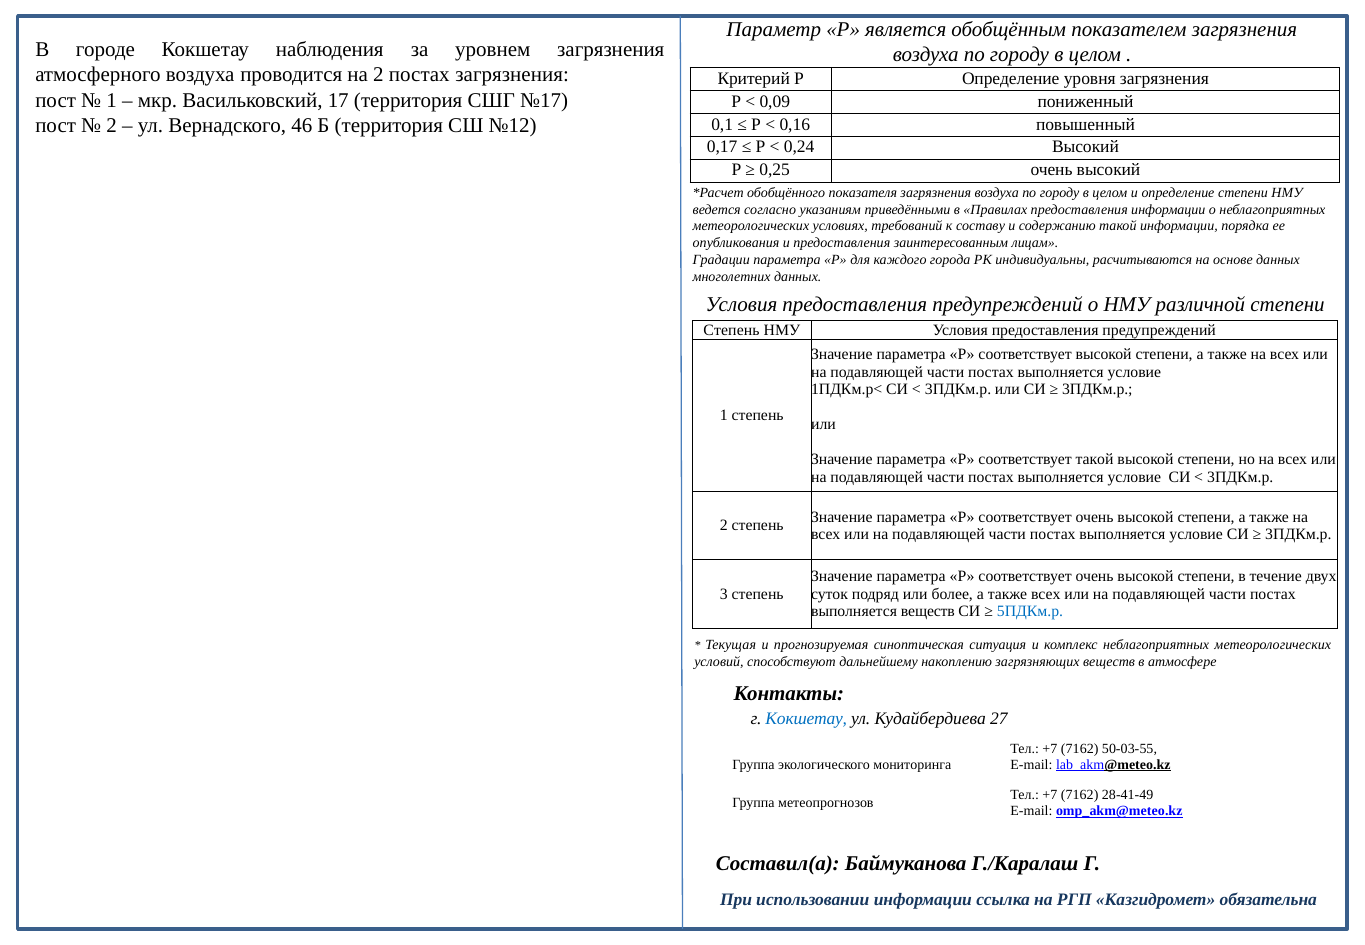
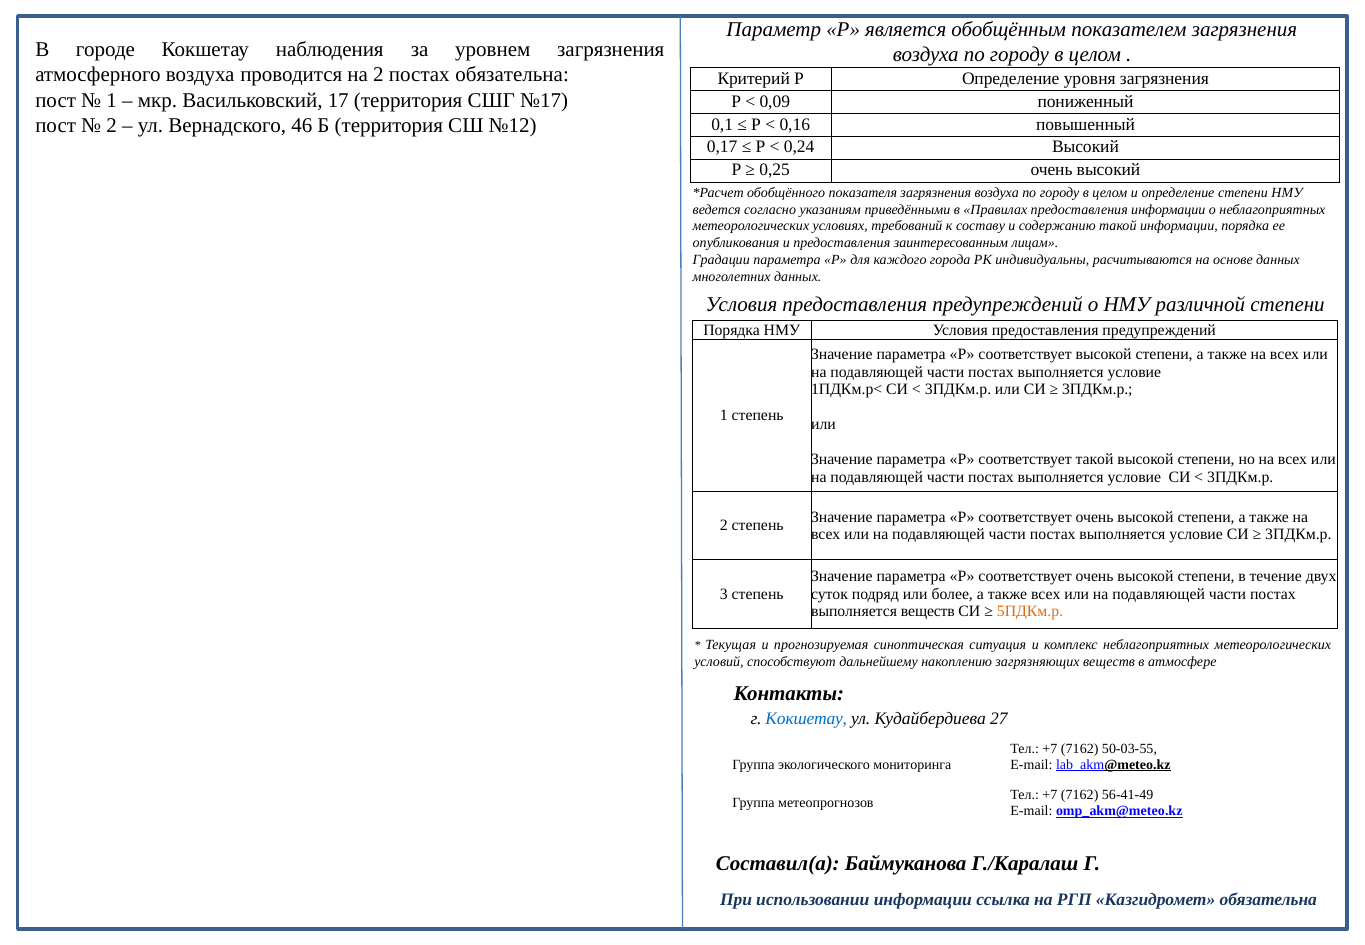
постах загрязнения: загрязнения -> обязательна (512, 75)
Степень: Степень -> Порядка (732, 330)
5ПДКм.р colour: blue -> orange (1030, 611)
28-41-49: 28-41-49 -> 56-41-49 (1128, 795)
